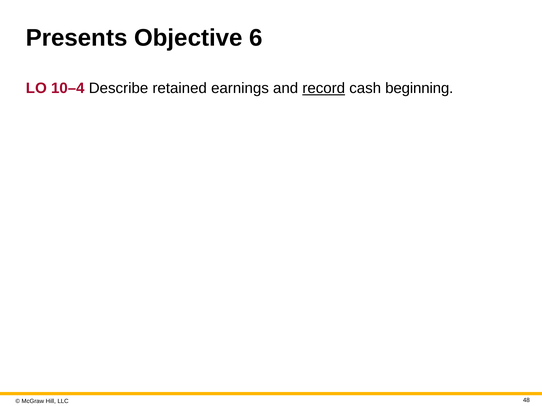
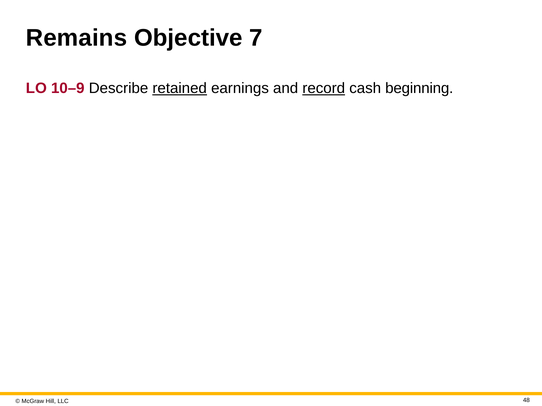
Presents: Presents -> Remains (76, 38)
6: 6 -> 7 (256, 38)
10–4: 10–4 -> 10–9 (68, 88)
retained underline: none -> present (180, 88)
